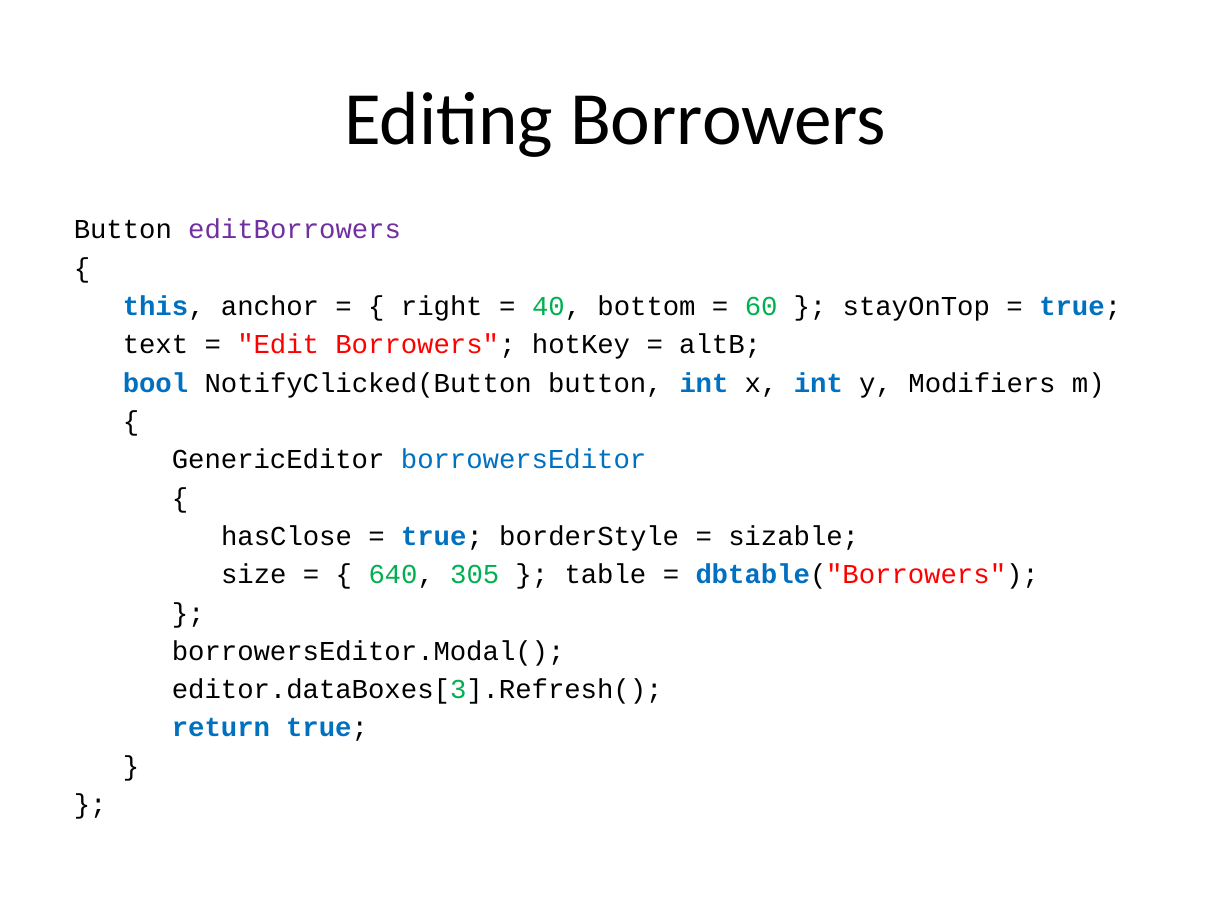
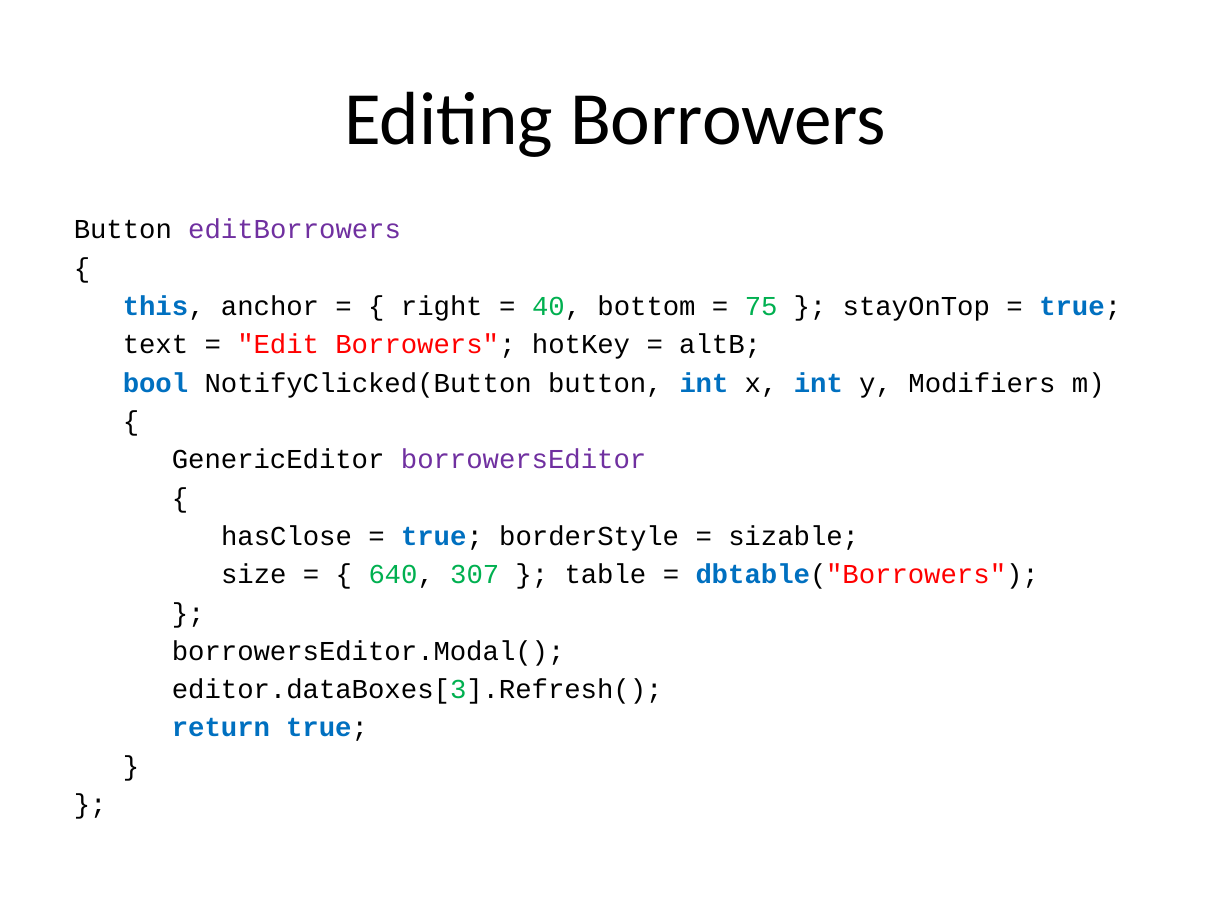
60: 60 -> 75 (761, 306)
borrowersEditor colour: blue -> purple (524, 459)
305: 305 -> 307 (475, 574)
